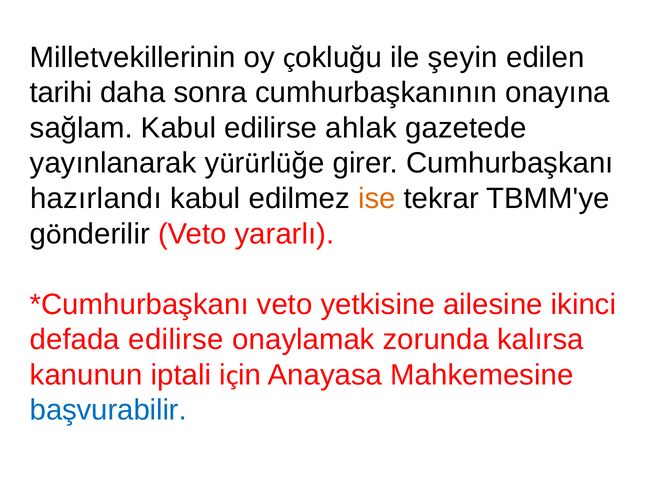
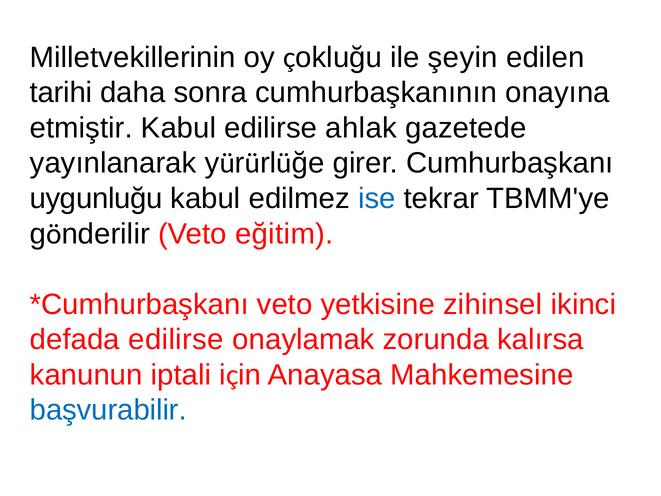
sağlam: sağlam -> etmiştir (81, 128)
hazırlandı: hazırlandı -> uygunluğu (96, 198)
ise colour: orange -> blue (377, 198)
yararlı: yararlı -> eğitim (284, 234)
ailesine: ailesine -> zihinsel (493, 304)
